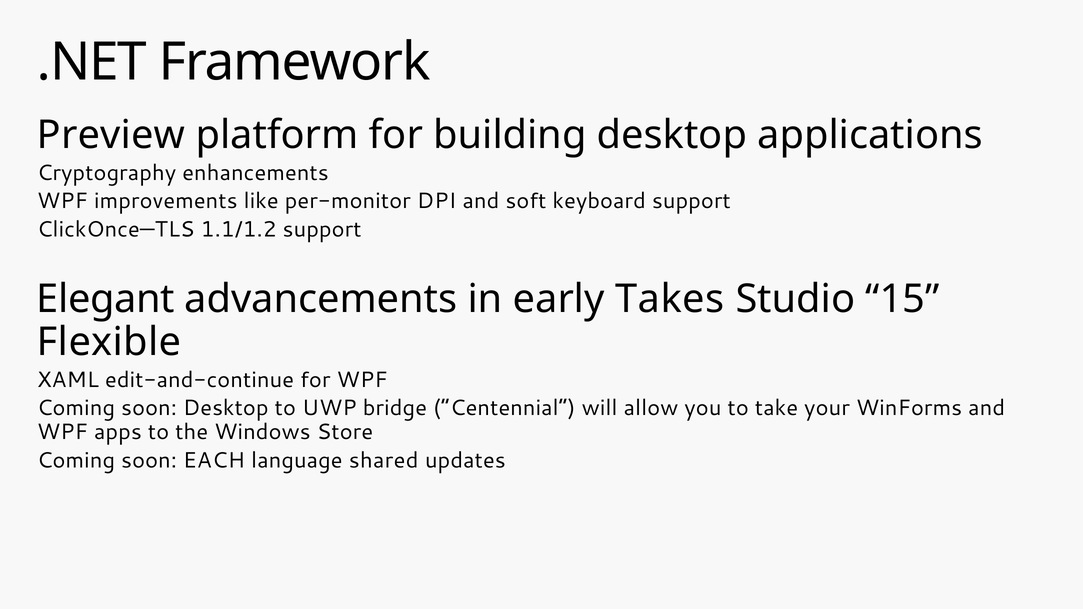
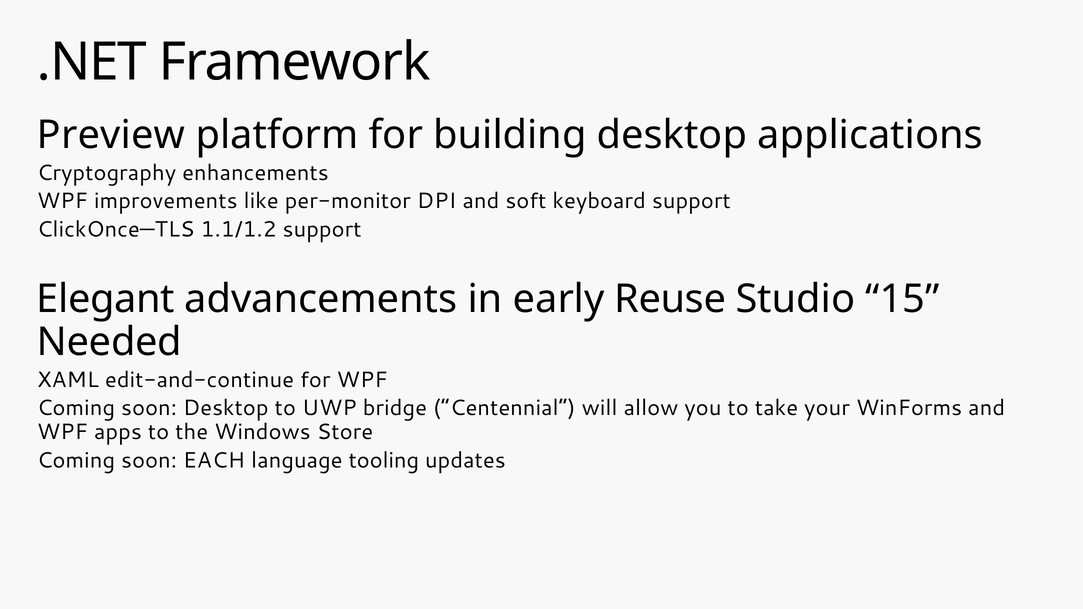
Takes: Takes -> Reuse (670, 299)
Flexible: Flexible -> Needed (109, 342)
shared: shared -> tooling (384, 460)
